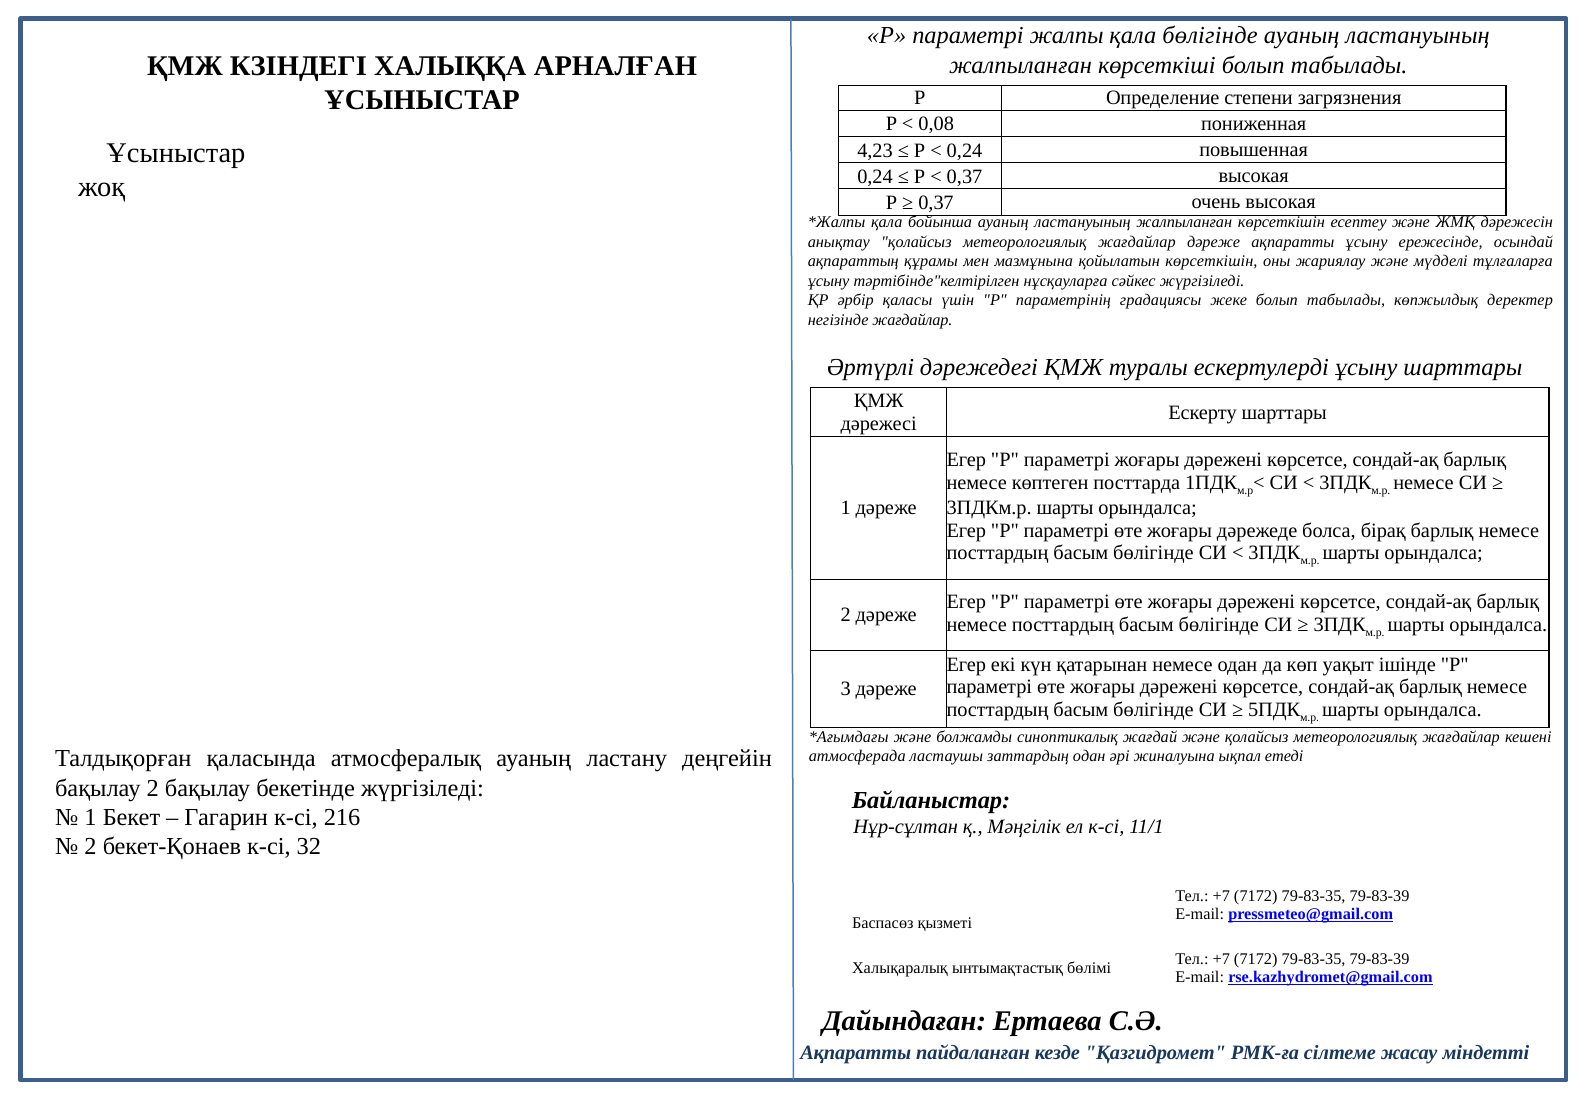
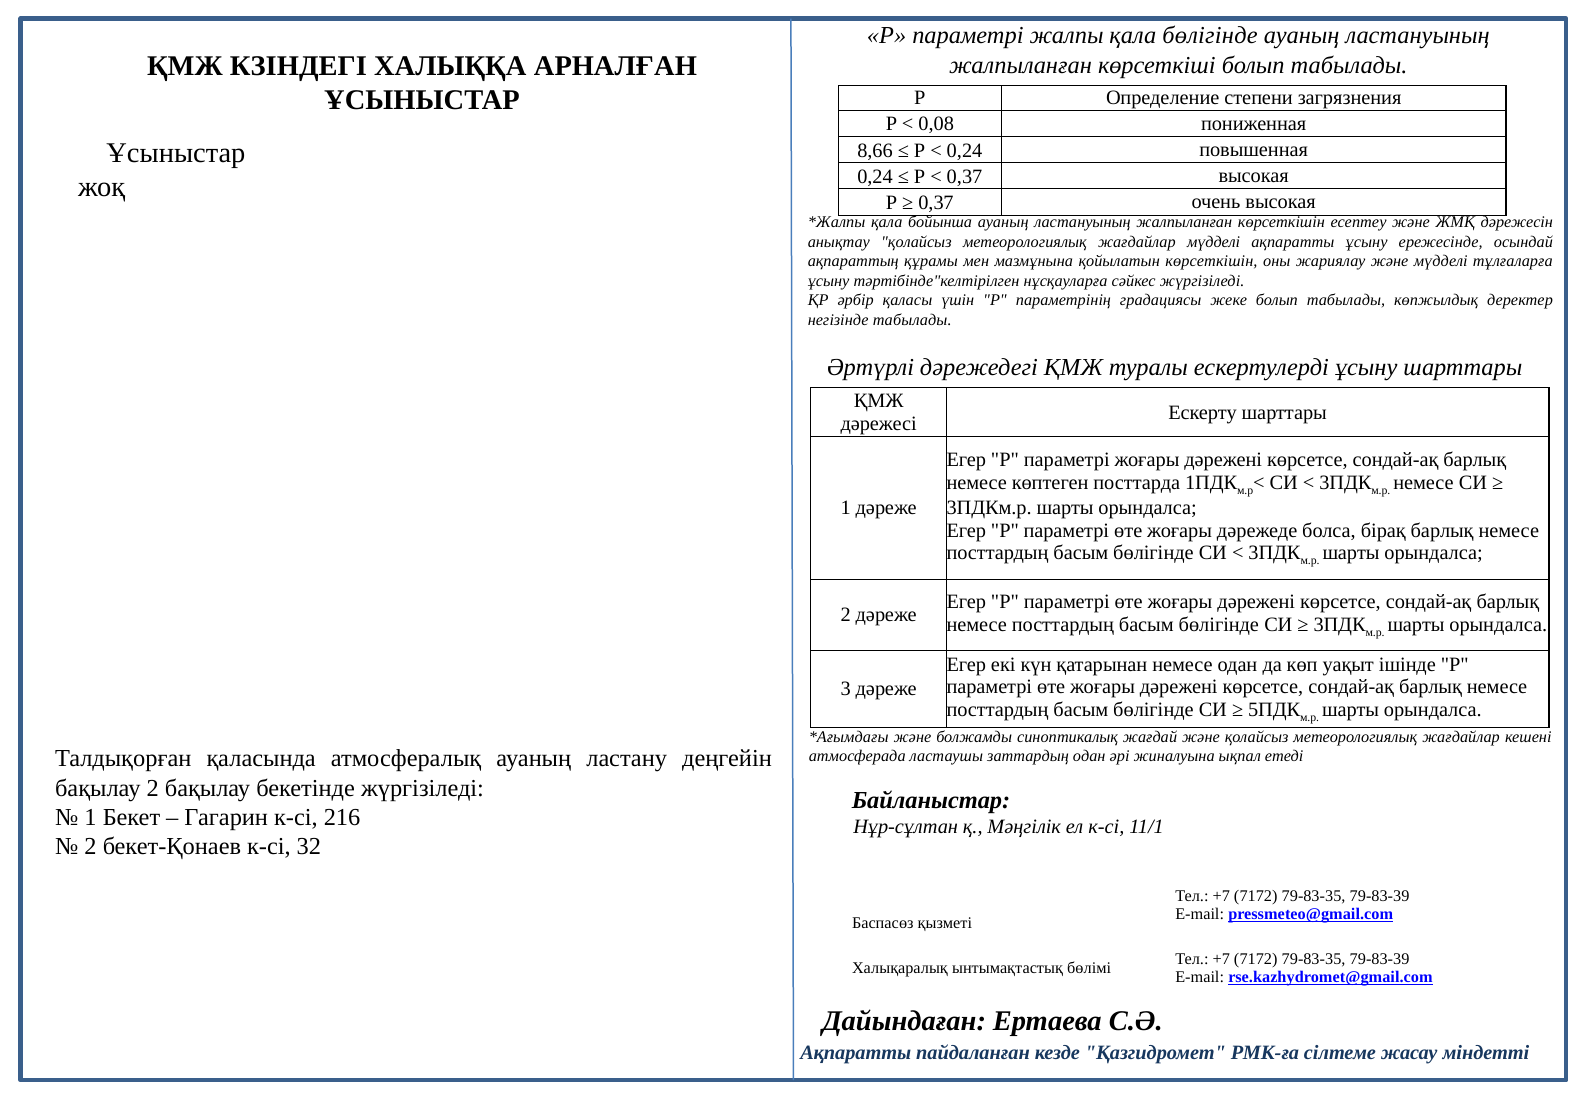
4,23: 4,23 -> 8,66 (875, 150)
жағдайлар дәреже: дәреже -> мүдделі (1214, 242)
негізінде жағдайлар: жағдайлар -> табылады (912, 320)
